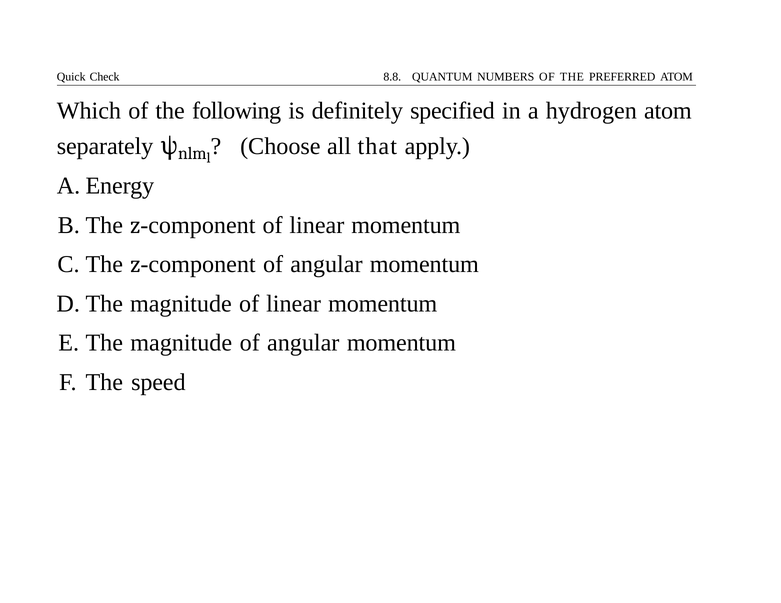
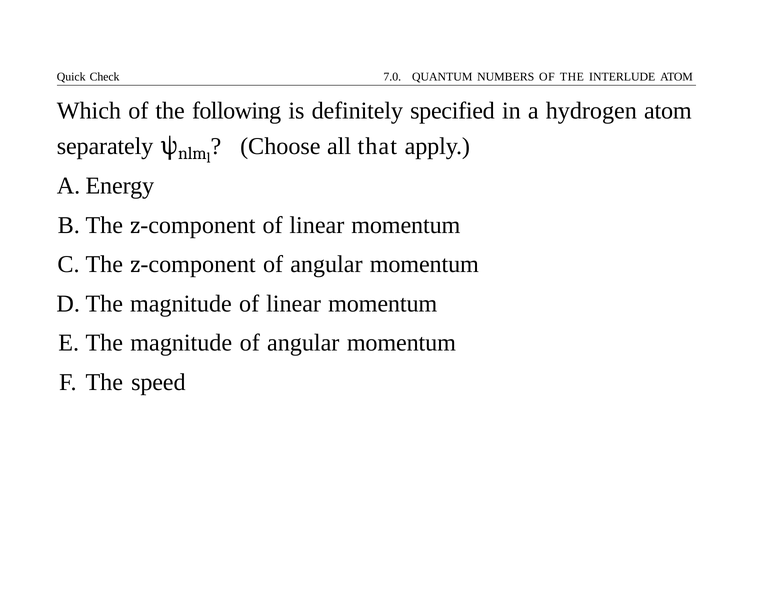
8.8: 8.8 -> 7.0 (392, 77)
PREFERRED: PREFERRED -> INTERLUDE (622, 77)
